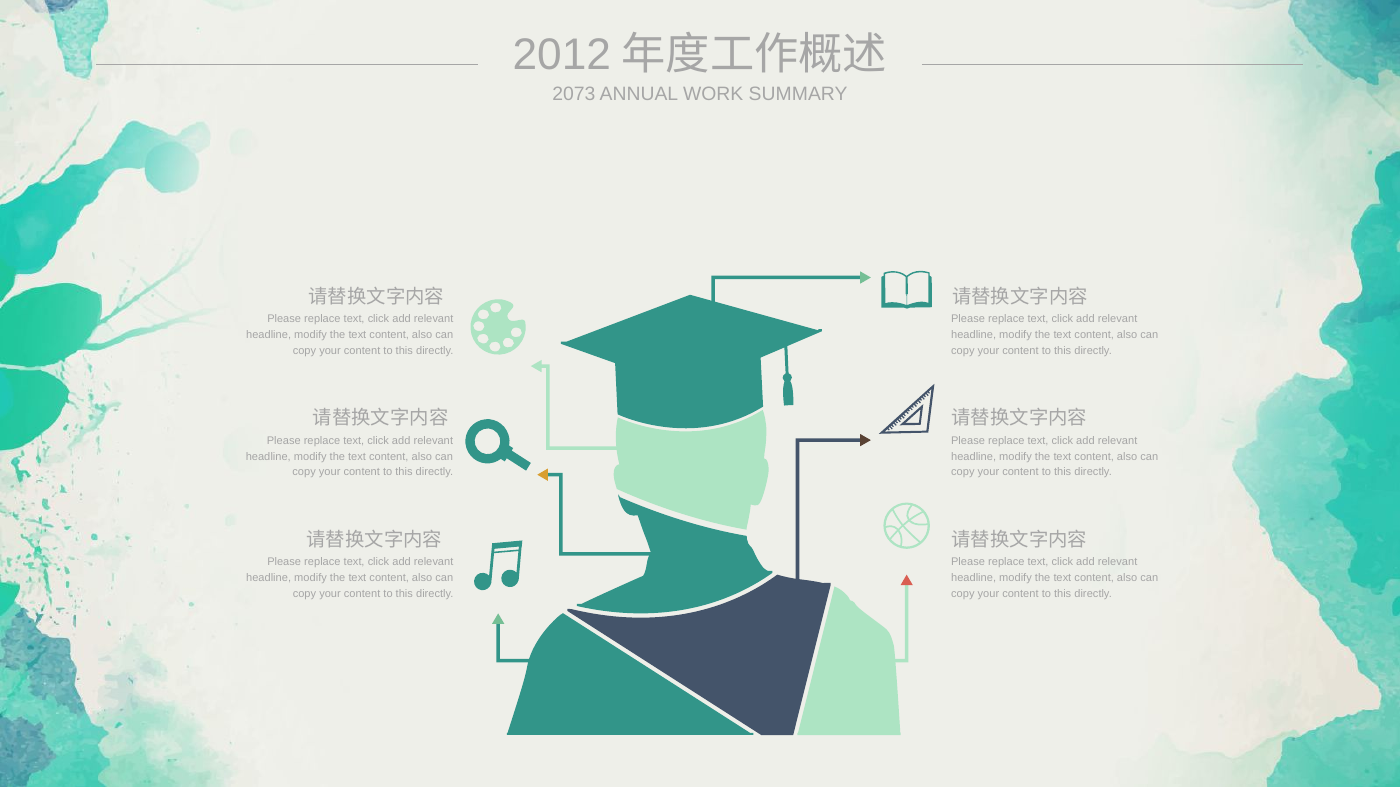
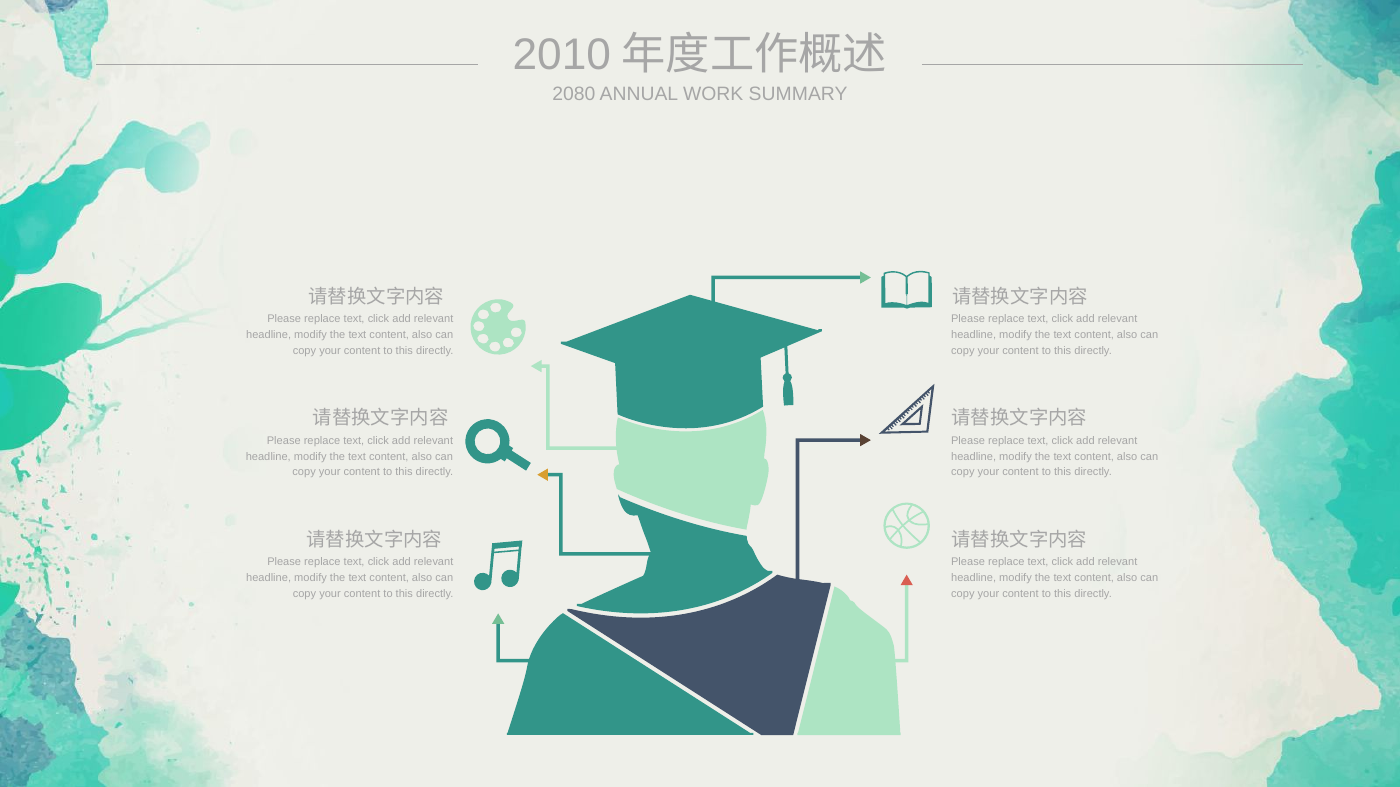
2012: 2012 -> 2010 (562, 55)
2073: 2073 -> 2080 (574, 94)
